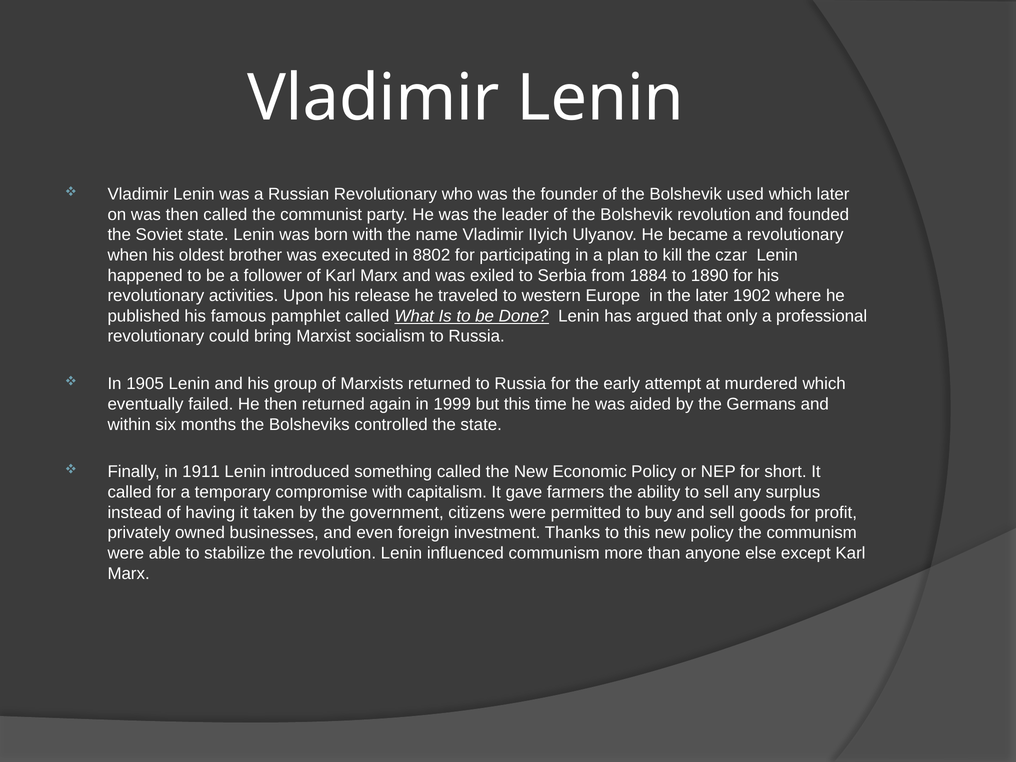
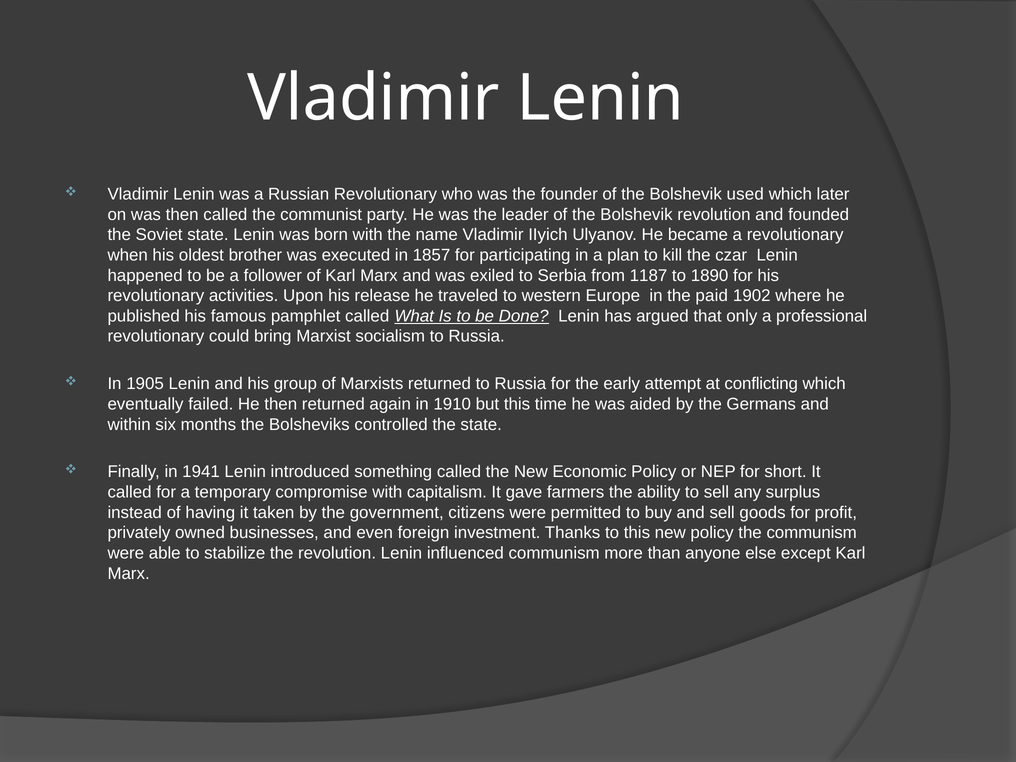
8802: 8802 -> 1857 (431, 255)
1884: 1884 -> 1187 (649, 275)
the later: later -> paid (712, 296)
murdered: murdered -> conflicting (761, 384)
1999: 1999 -> 1910 (452, 404)
1911: 1911 -> 1941 (201, 472)
